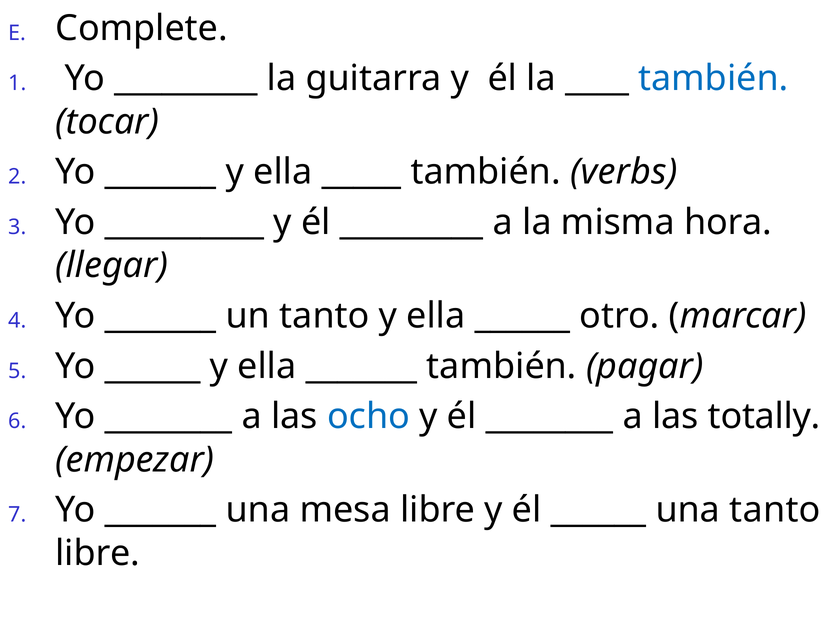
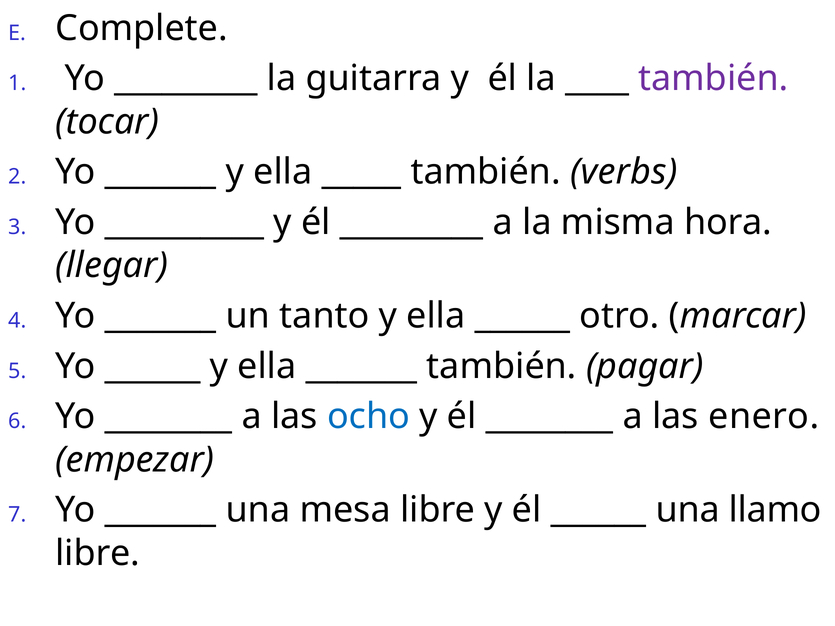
también colour: blue -> purple (713, 79)
totally: totally -> enero (764, 417)
una tanto: tanto -> llamo (775, 510)
